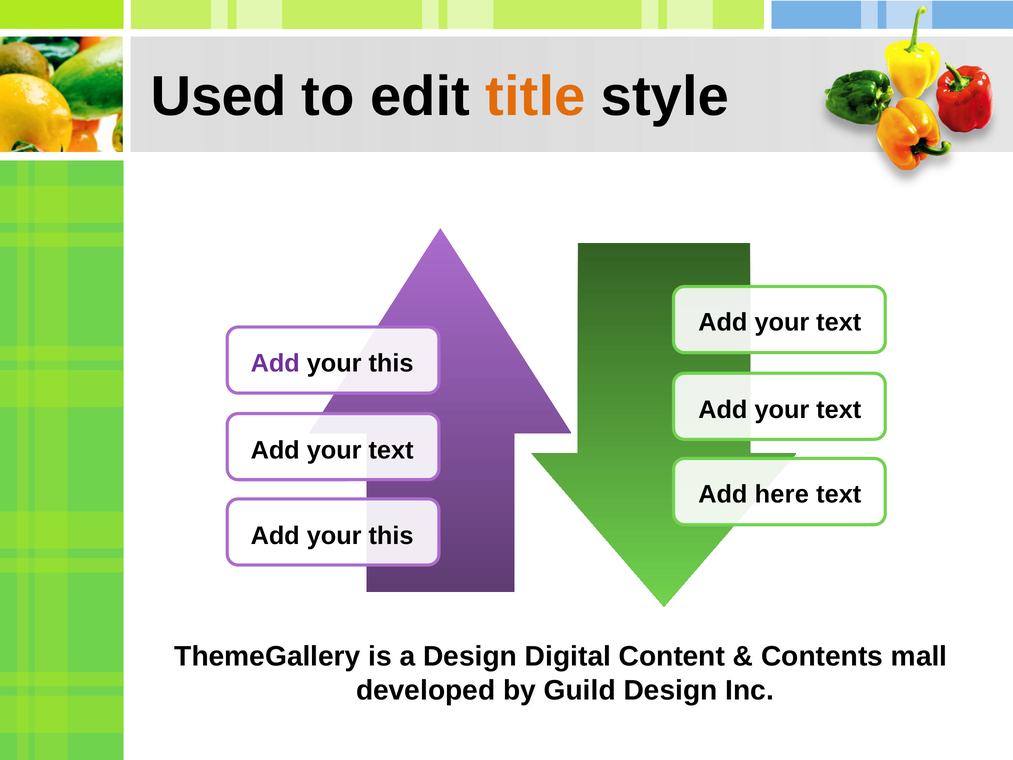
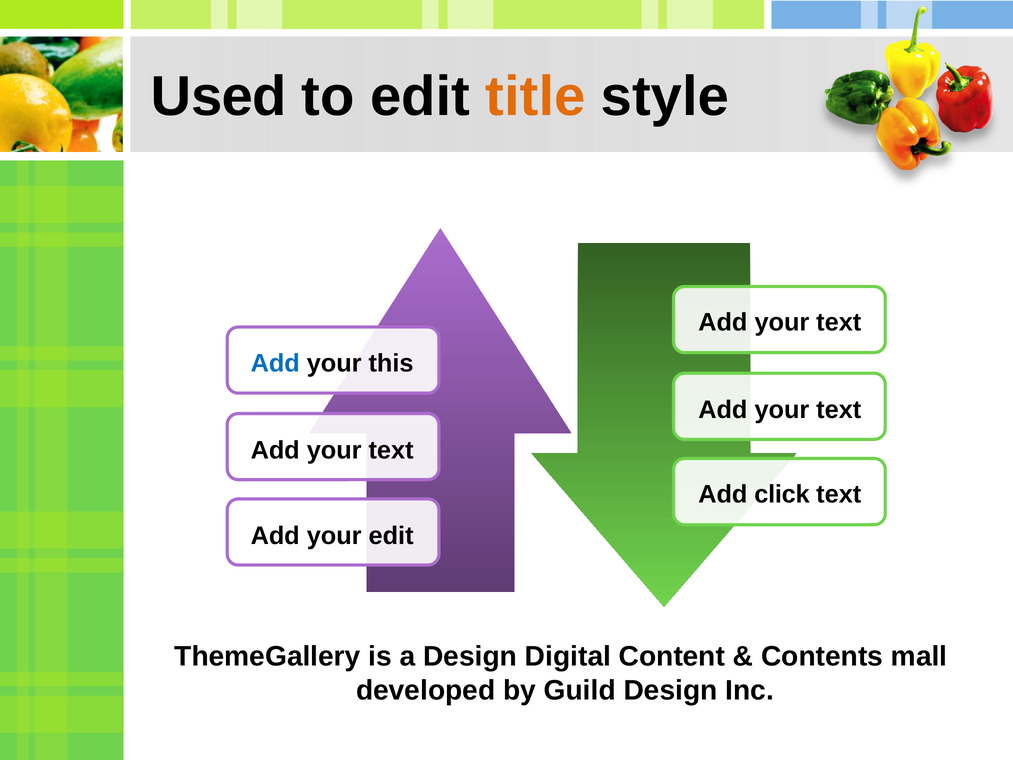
Add colour: purple -> blue (275, 363)
here: here -> click (782, 494)
this: this -> edit (391, 536)
